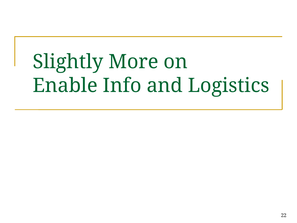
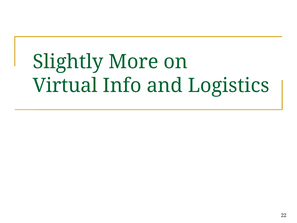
Enable: Enable -> Virtual (65, 86)
